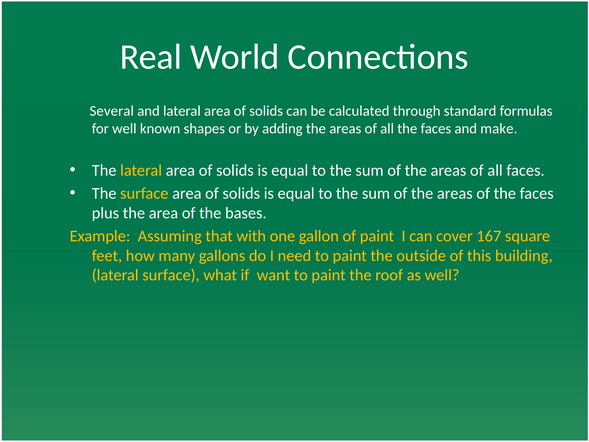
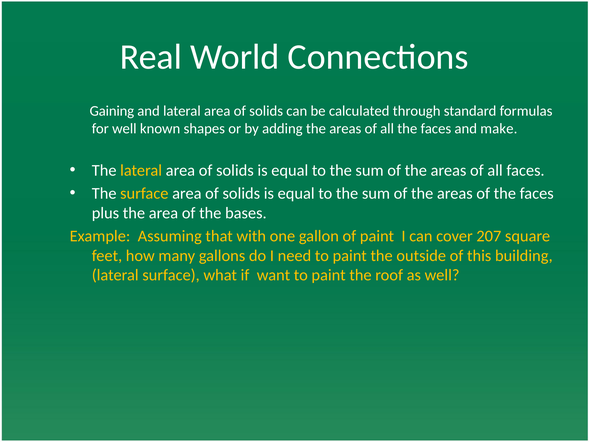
Several: Several -> Gaining (112, 111)
167: 167 -> 207 (489, 236)
